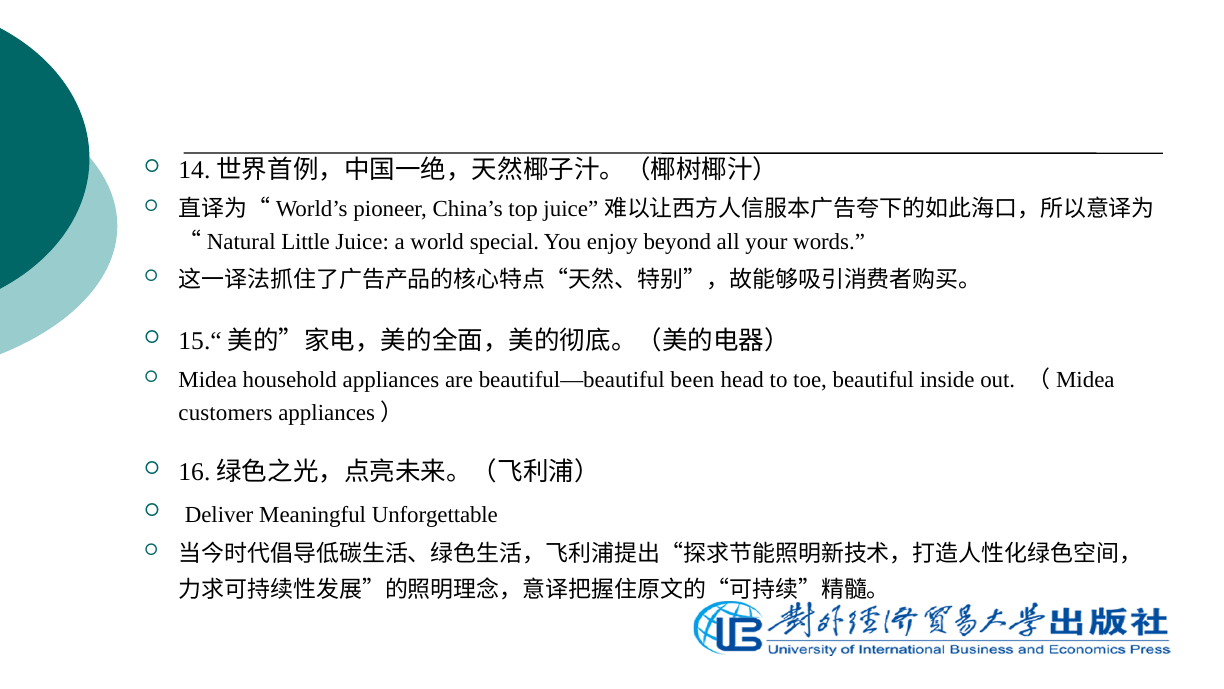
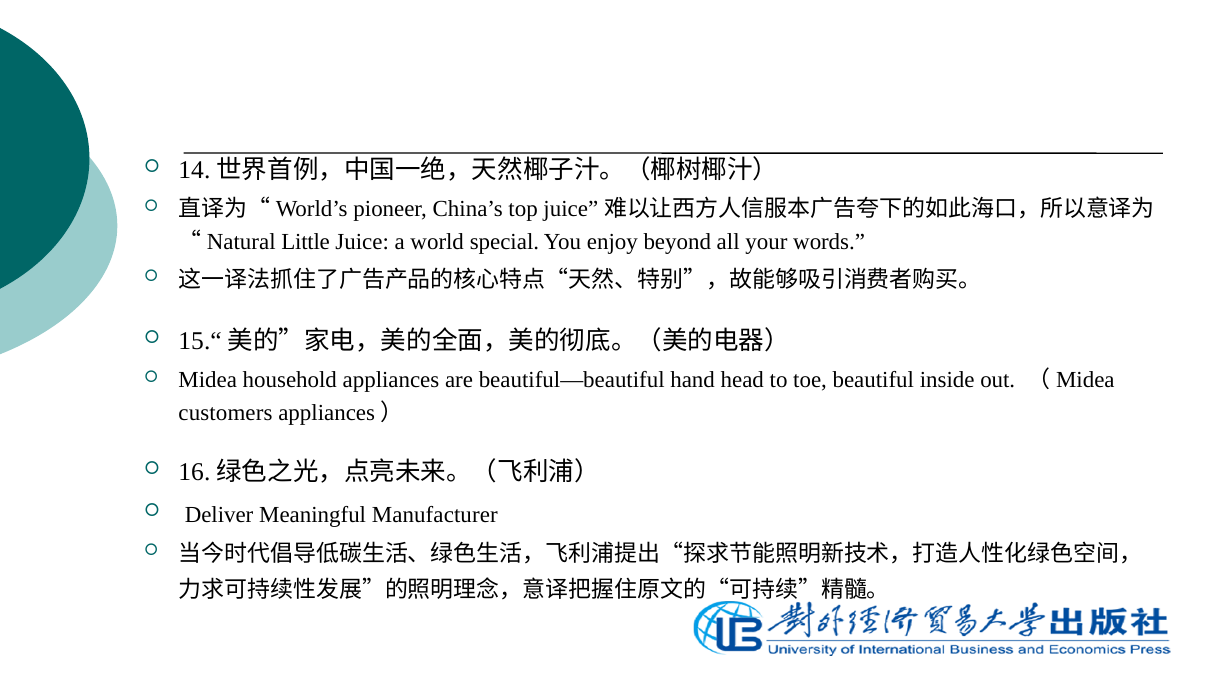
been: been -> hand (693, 380)
Unforgettable: Unforgettable -> Manufacturer (435, 515)
